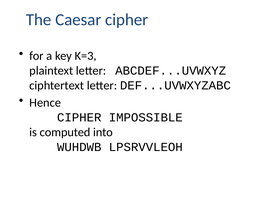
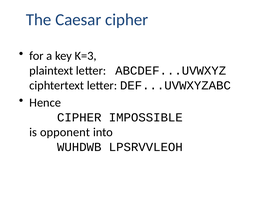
computed: computed -> opponent (65, 132)
